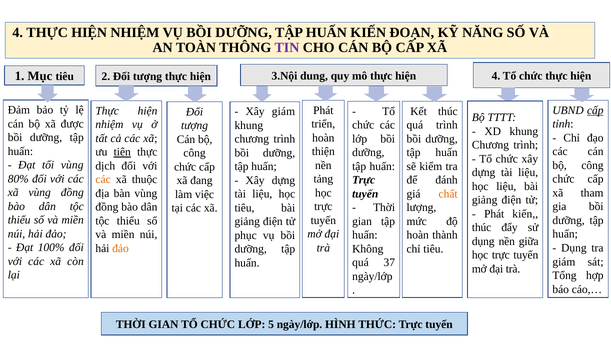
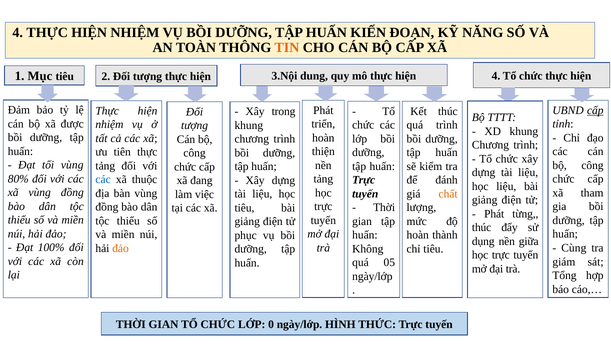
TIN colour: purple -> orange (287, 48)
Xây giám: giám -> trong (284, 111)
tiên underline: present -> none (122, 152)
dịch: dịch -> tảng (105, 166)
các colour: orange -> blue (103, 179)
Phát kiến: kiến -> từng (525, 214)
Dụng: Dụng -> Cùng (574, 248)
37: 37 -> 05 (389, 262)
5: 5 -> 0 (271, 324)
